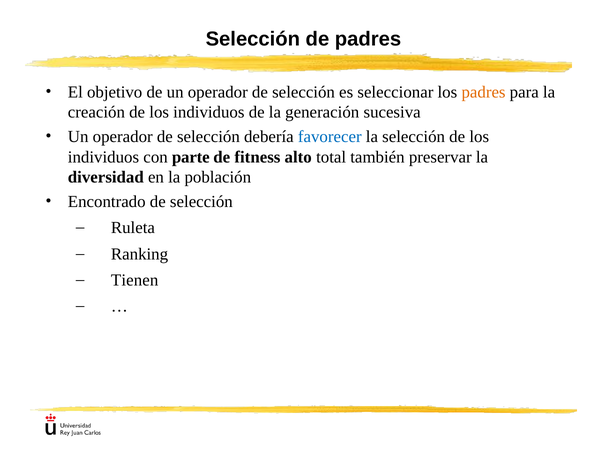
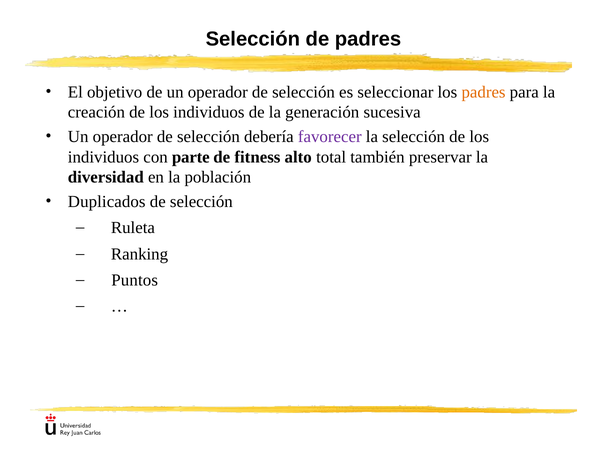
favorecer colour: blue -> purple (330, 137)
Encontrado: Encontrado -> Duplicados (107, 202)
Tienen: Tienen -> Puntos (135, 280)
